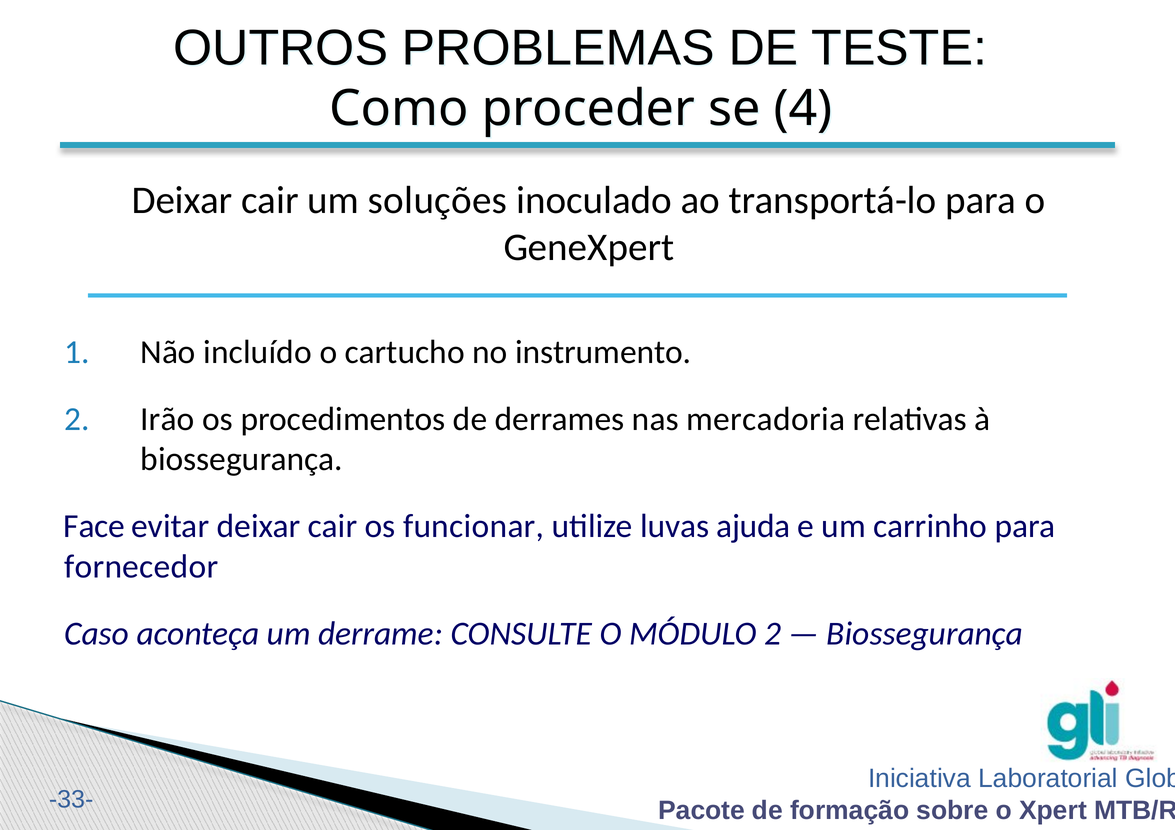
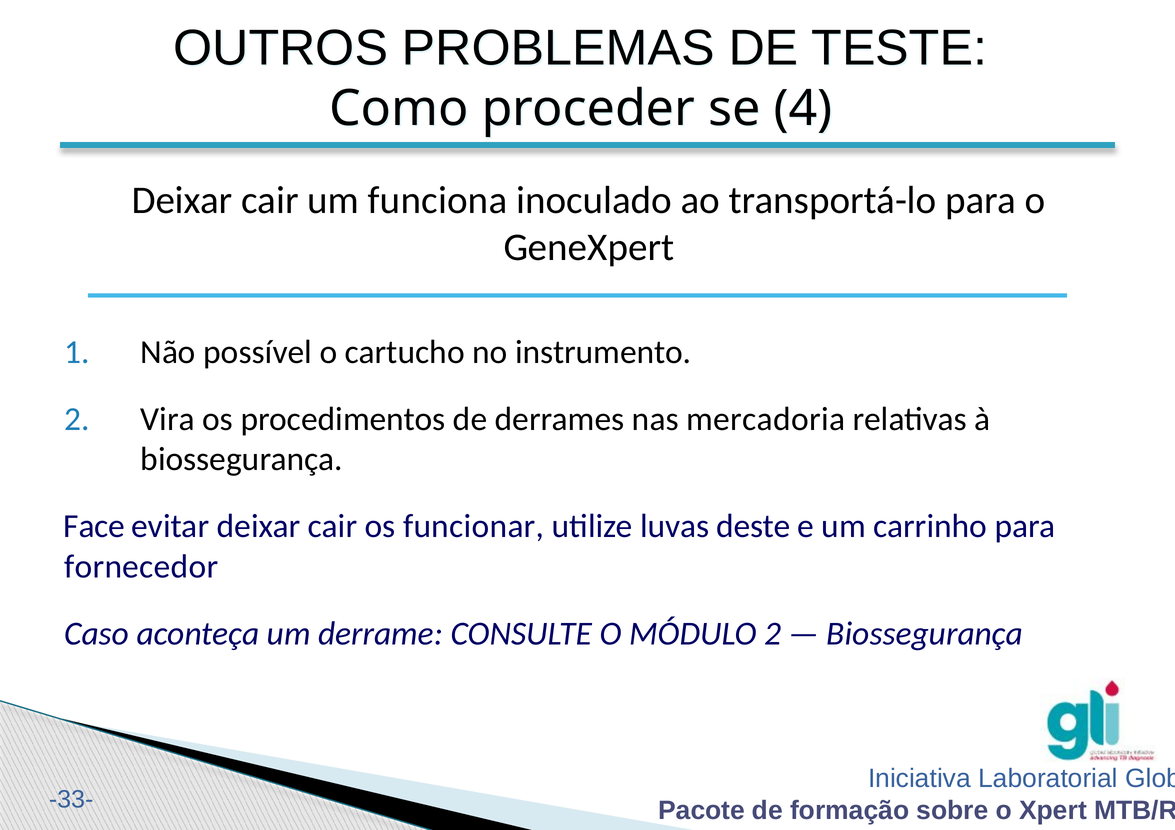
soluções: soluções -> funciona (438, 200)
incluído: incluído -> possível (258, 352)
Irão: Irão -> Vira (168, 419)
ajuda: ajuda -> deste (753, 526)
